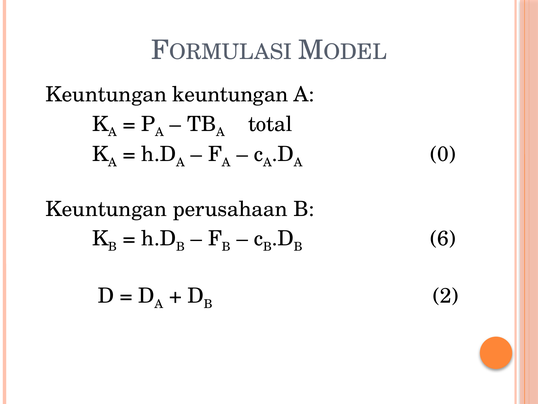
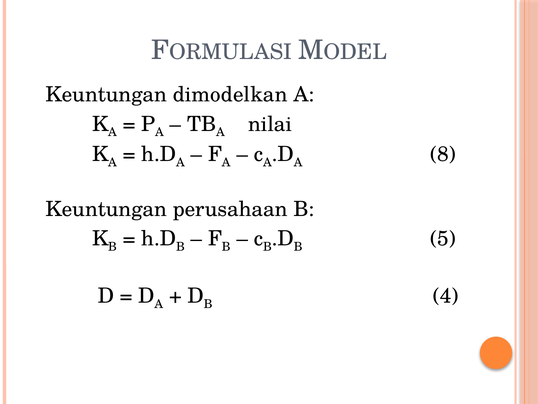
Keuntungan keuntungan: keuntungan -> dimodelkan (230, 94)
total: total -> nilai (270, 124)
0: 0 -> 8 (443, 154)
6: 6 -> 5 (443, 238)
2: 2 -> 4 (446, 296)
